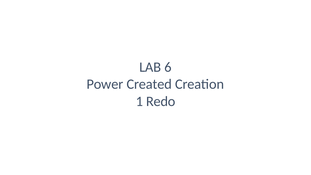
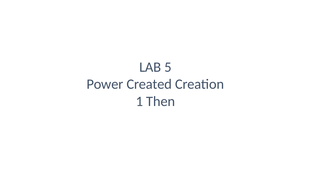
6: 6 -> 5 (168, 67)
Redo: Redo -> Then (161, 101)
